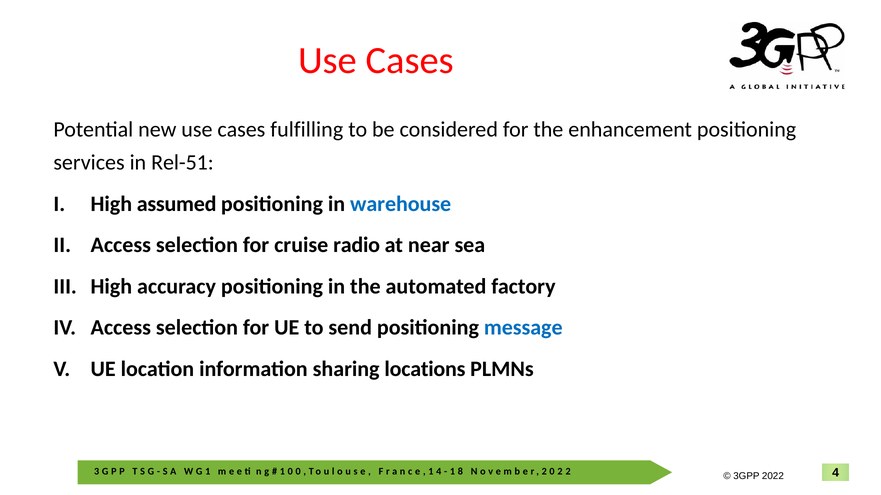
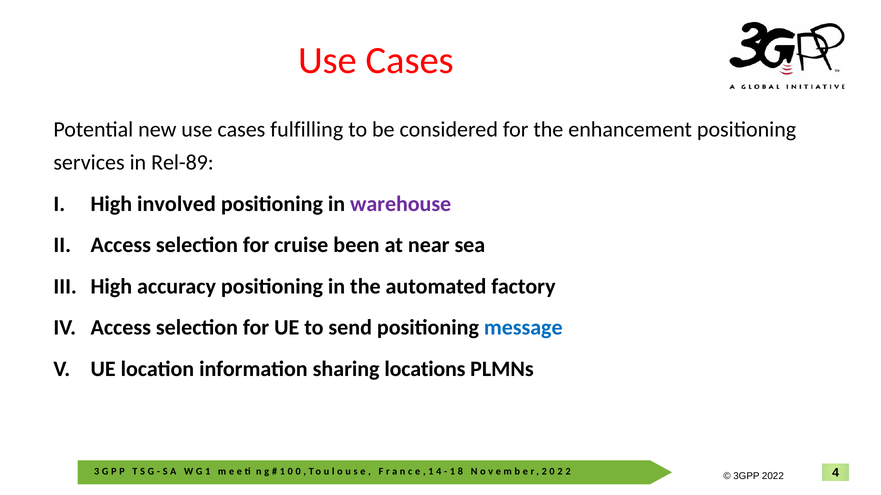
Rel-51: Rel-51 -> Rel-89 (182, 163)
assumed: assumed -> involved (176, 204)
warehouse colour: blue -> purple (401, 204)
radio: radio -> been (356, 245)
